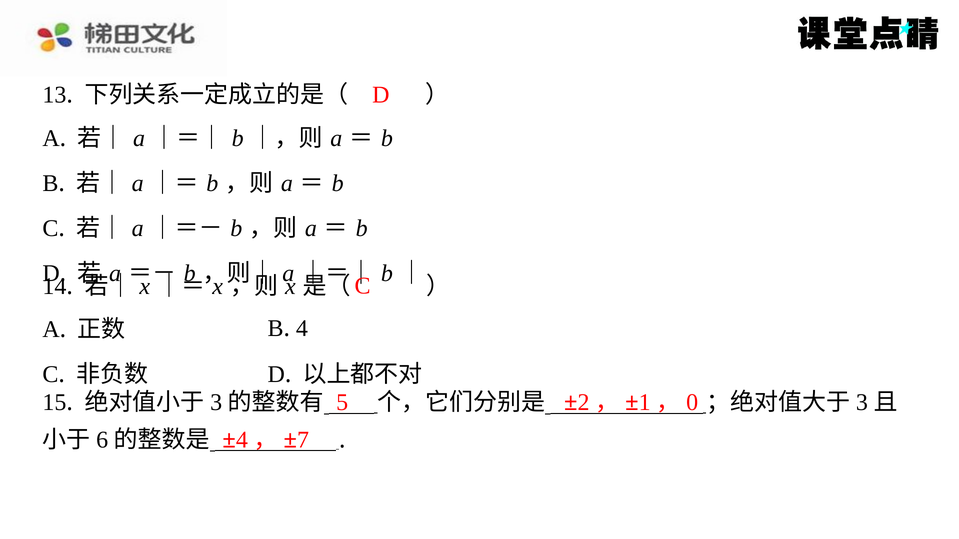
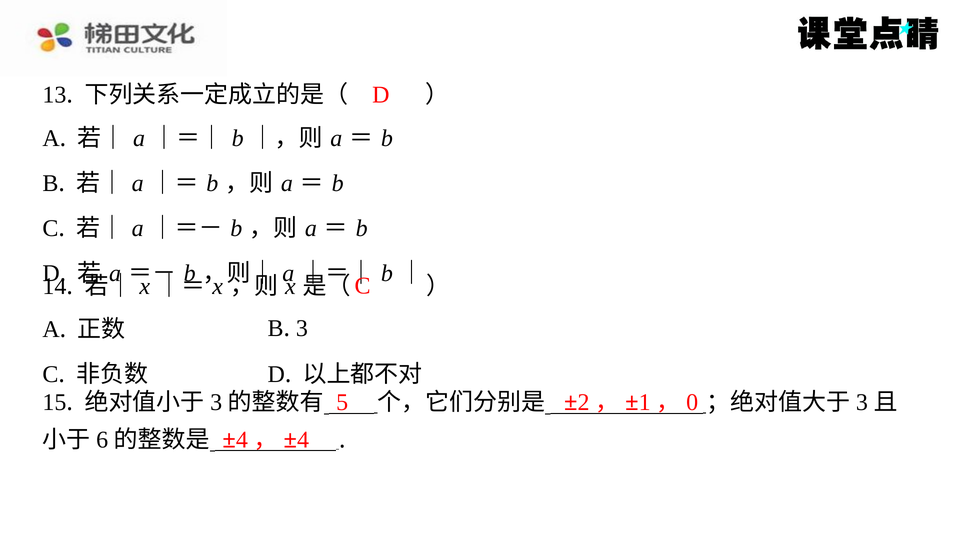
4: 4 -> 3 (302, 328)
7: 7 -> 4 (303, 440)
